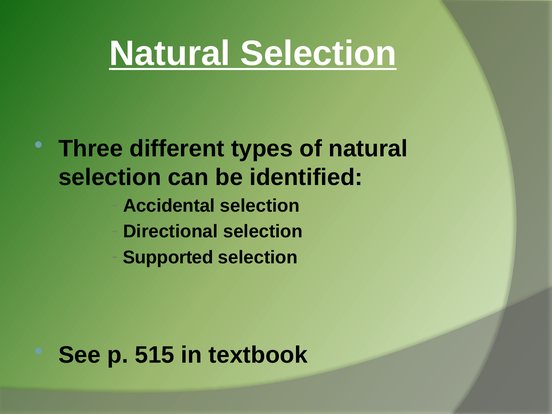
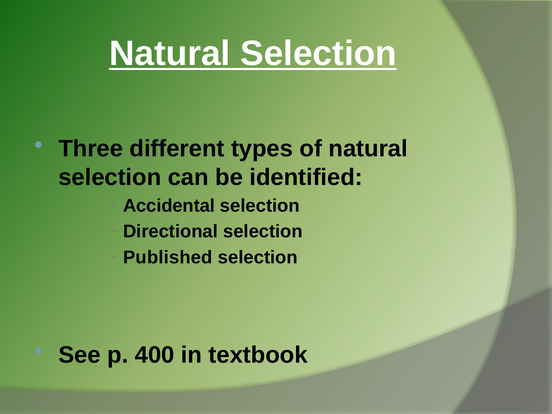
Supported: Supported -> Published (168, 257)
515: 515 -> 400 (155, 355)
